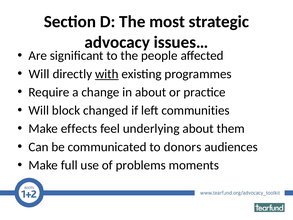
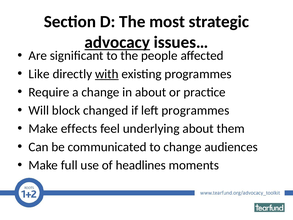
advocacy underline: none -> present (117, 42)
Will: Will -> Like (39, 74)
left communities: communities -> programmes (195, 110)
to donors: donors -> change (183, 147)
problems: problems -> headlines (141, 165)
